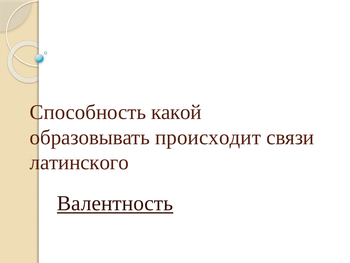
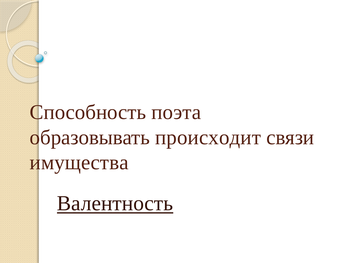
какой: какой -> поэта (176, 112)
латинского: латинского -> имущества (79, 162)
